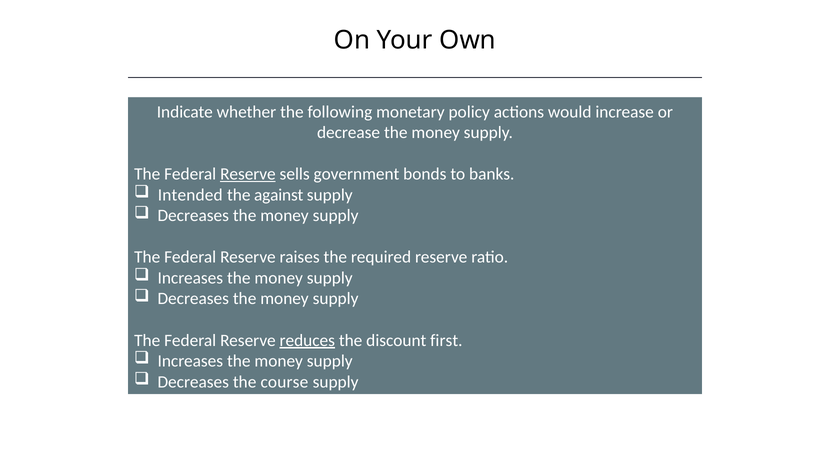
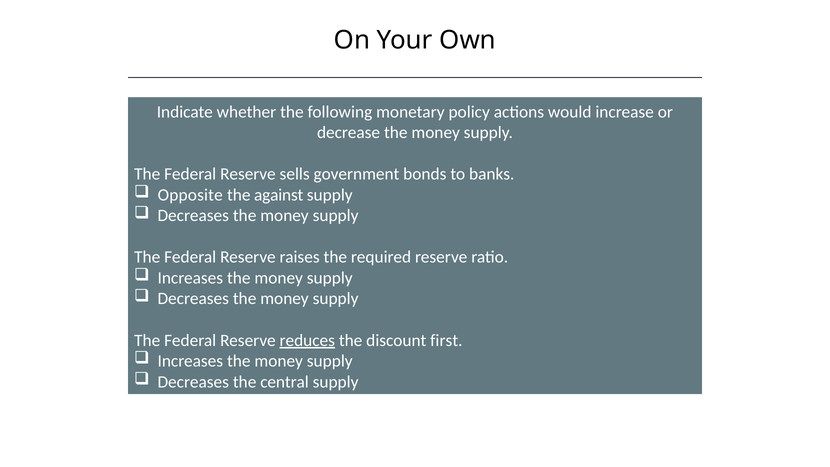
Reserve underline: present -> none (248, 174)
Intended: Intended -> Opposite (190, 195)
course: course -> central (285, 382)
